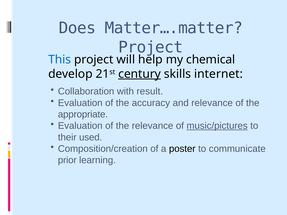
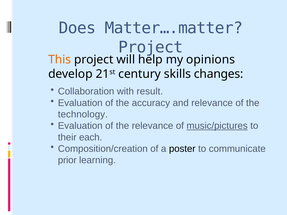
This colour: blue -> orange (60, 60)
chemical: chemical -> opinions (211, 60)
century underline: present -> none (140, 74)
internet: internet -> changes (219, 74)
appropriate: appropriate -> technology (83, 114)
used: used -> each (91, 137)
